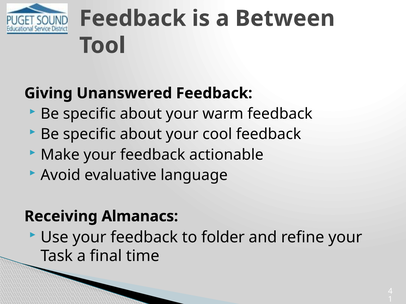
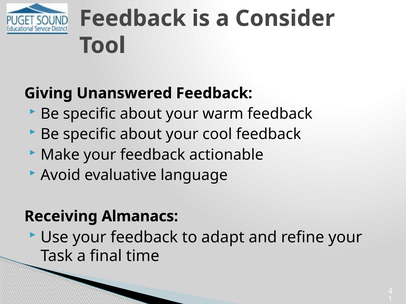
Between: Between -> Consider (285, 18)
folder: folder -> adapt (223, 238)
